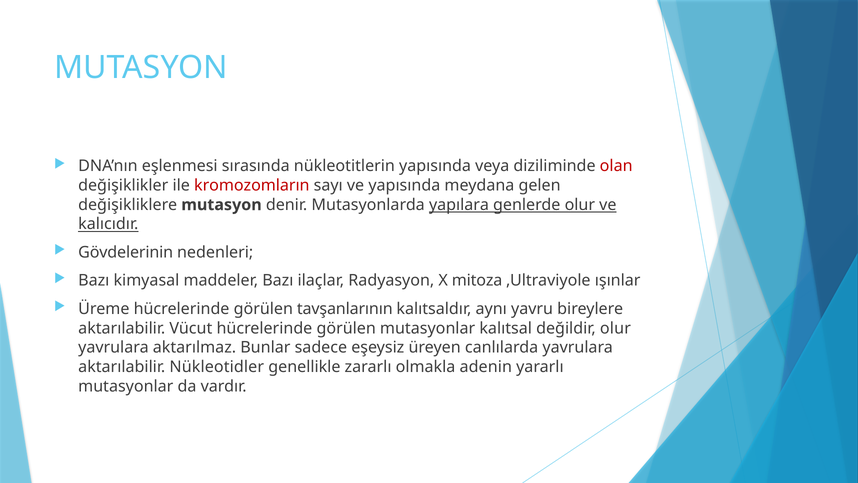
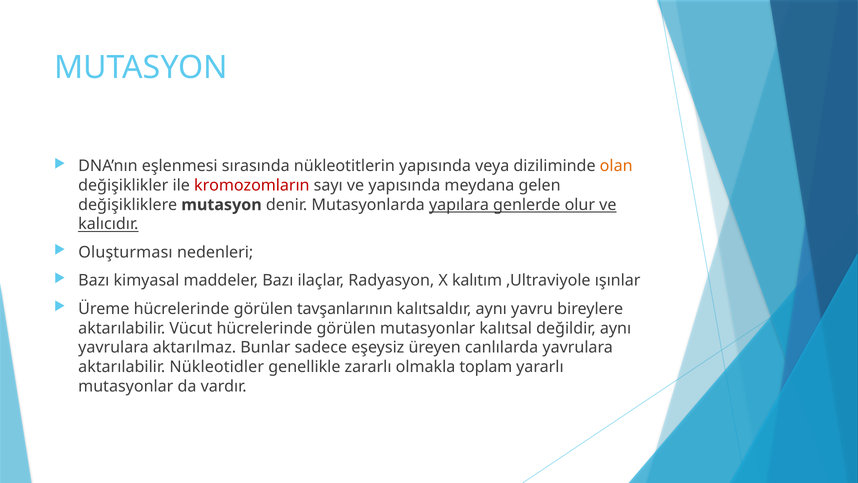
olan colour: red -> orange (616, 166)
Gövdelerinin: Gövdelerinin -> Oluşturması (126, 252)
mitoza: mitoza -> kalıtım (477, 280)
değildir olur: olur -> aynı (616, 328)
adenin: adenin -> toplam (486, 367)
